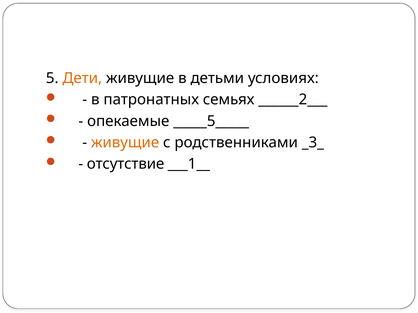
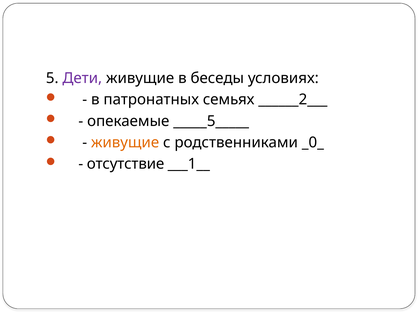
Дети colour: orange -> purple (82, 78)
детьми: детьми -> беседы (217, 78)
_3_: _3_ -> _0_ (313, 143)
